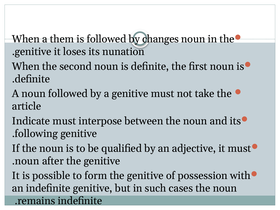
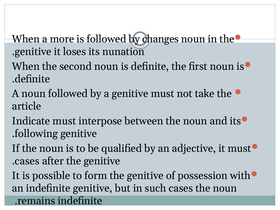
them: them -> more (62, 39)
noun: noun -> cases (27, 161)
